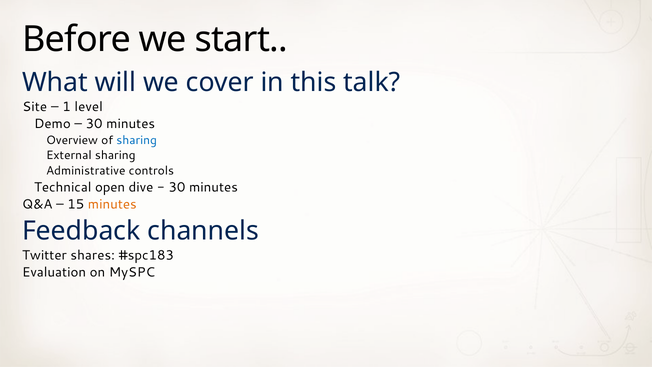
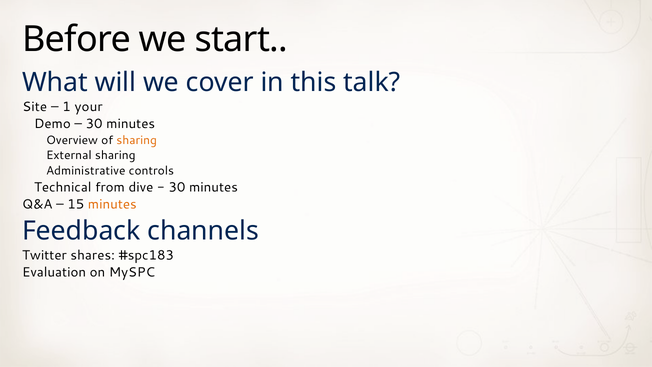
level: level -> your (89, 107)
sharing colour: blue -> orange (137, 140)
open: open -> from (110, 187)
